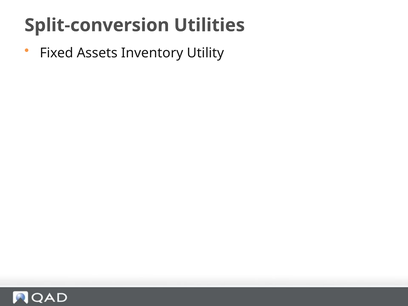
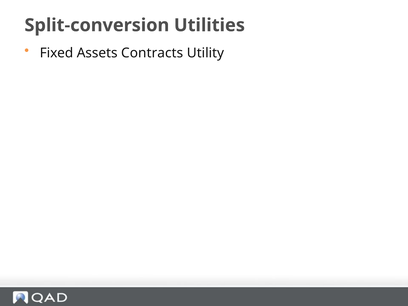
Inventory: Inventory -> Contracts (152, 53)
